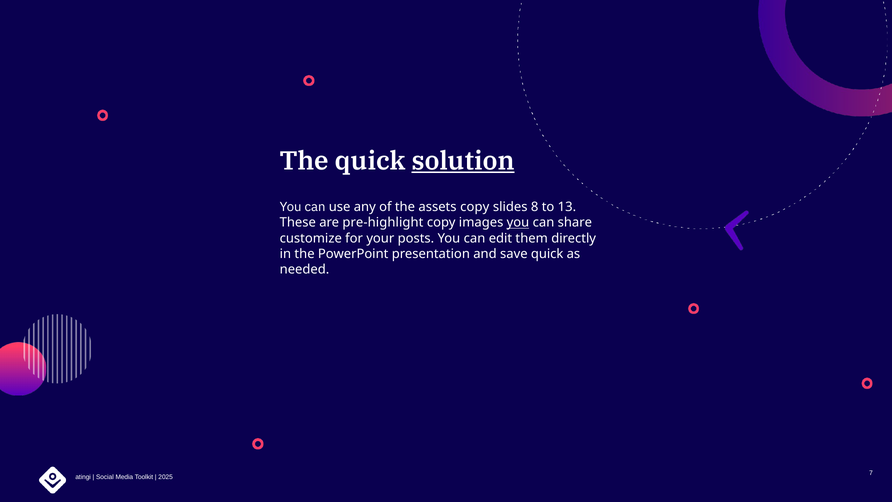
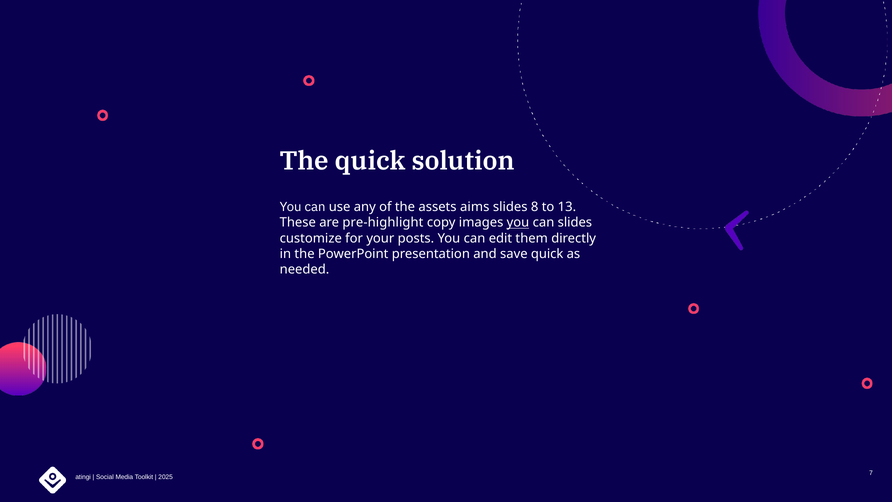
solution underline: present -> none (463, 161)
assets copy: copy -> aims (475, 207)
can share: share -> slides (575, 223)
